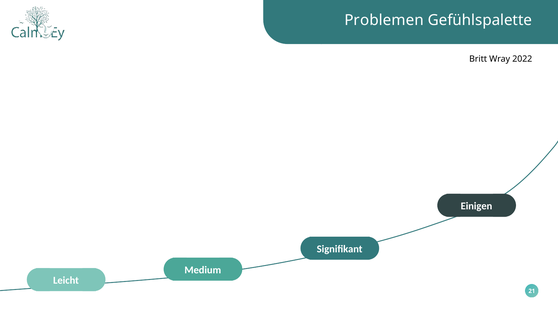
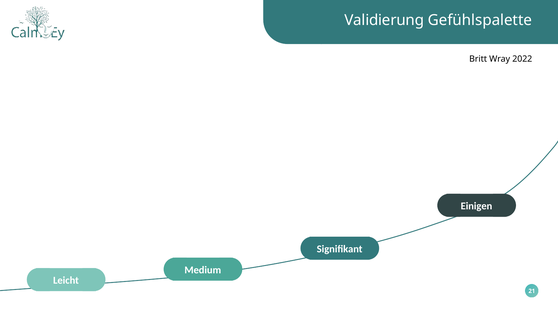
Problemen: Problemen -> Validierung (384, 20)
